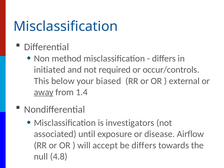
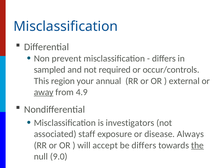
method: method -> prevent (67, 59)
initiated: initiated -> sampled (50, 70)
below: below -> region (63, 81)
biased: biased -> annual (109, 81)
1.4: 1.4 -> 4.9 (82, 92)
until: until -> staff (87, 134)
Airflow: Airflow -> Always (190, 134)
the underline: none -> present (197, 145)
4.8: 4.8 -> 9.0 (59, 156)
